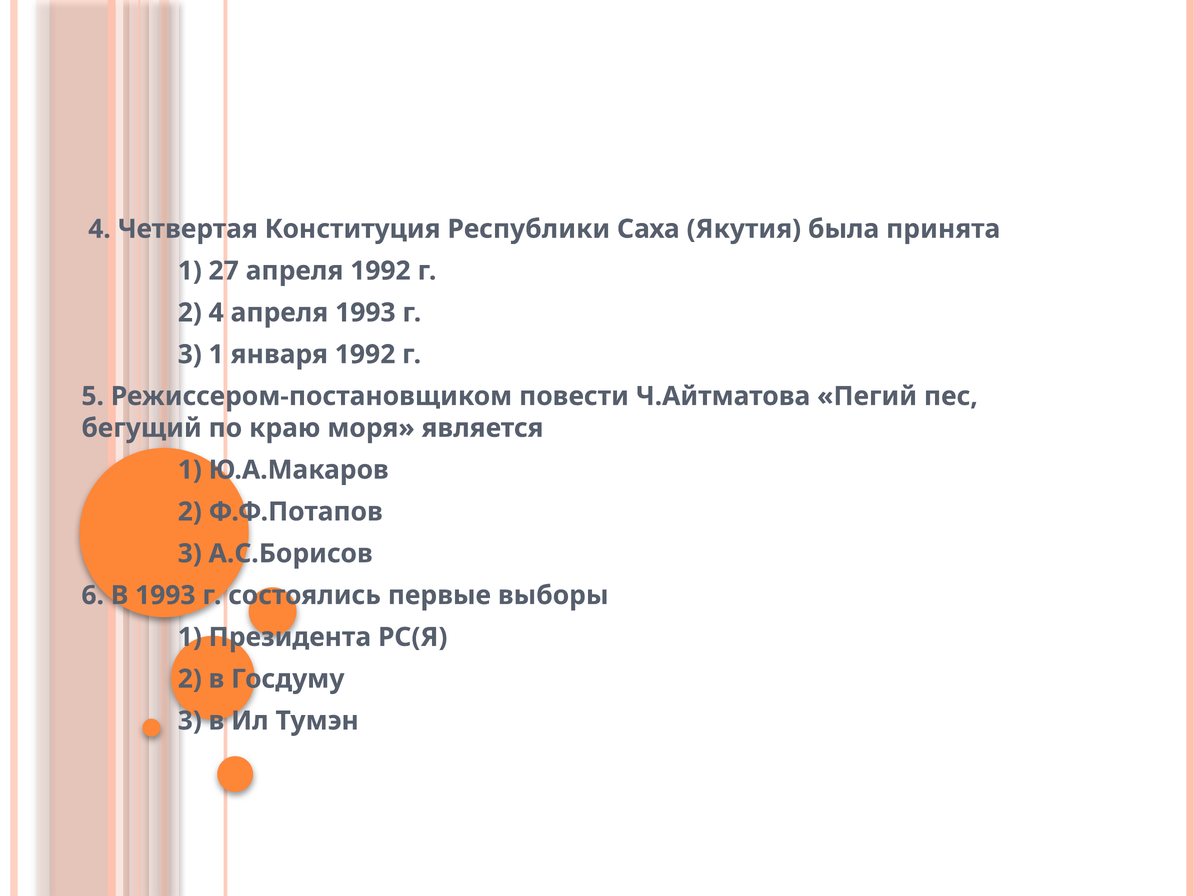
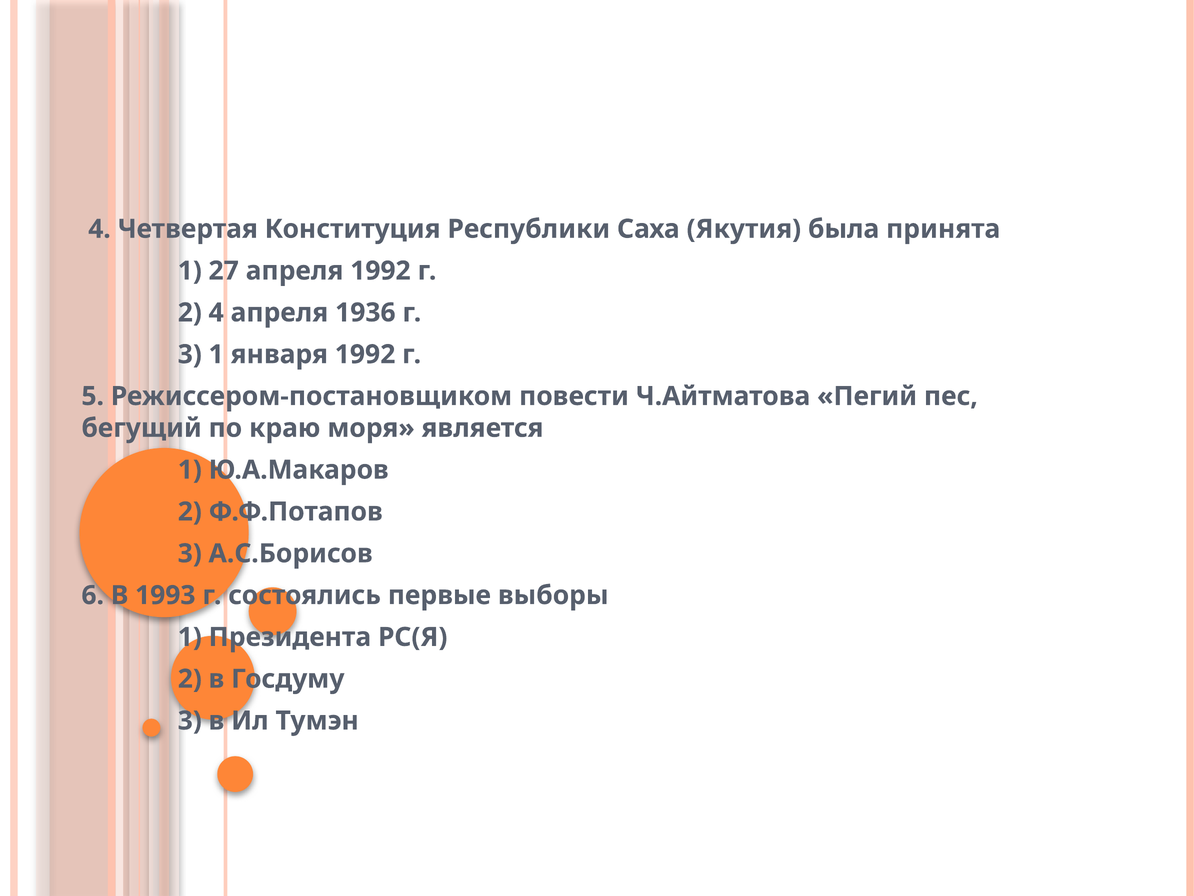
апреля 1993: 1993 -> 1936 (365, 312)
